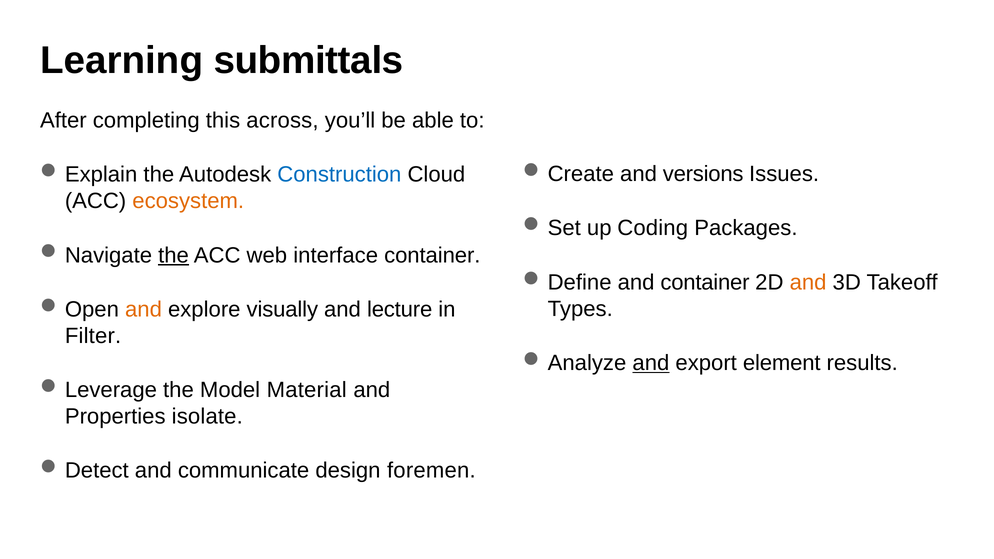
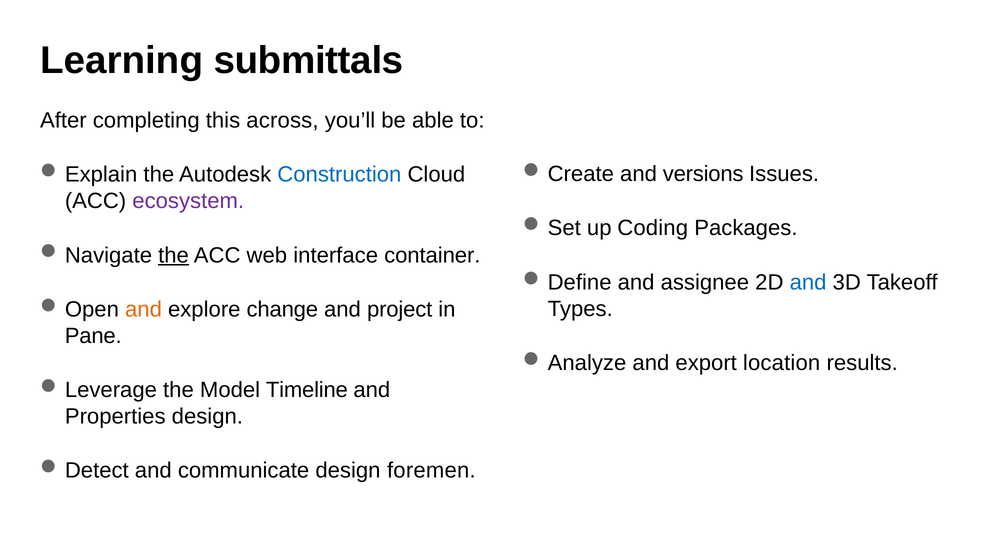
ecosystem colour: orange -> purple (188, 201)
and container: container -> assignee (705, 282)
and colour: orange -> blue (808, 282)
visually: visually -> change (282, 309)
lecture: lecture -> project (400, 309)
Filter: Filter -> Pane (93, 336)
and underline: present -> none (651, 363)
element: element -> location (782, 363)
Material: Material -> Timeline (307, 390)
Properties isolate: isolate -> design (207, 417)
